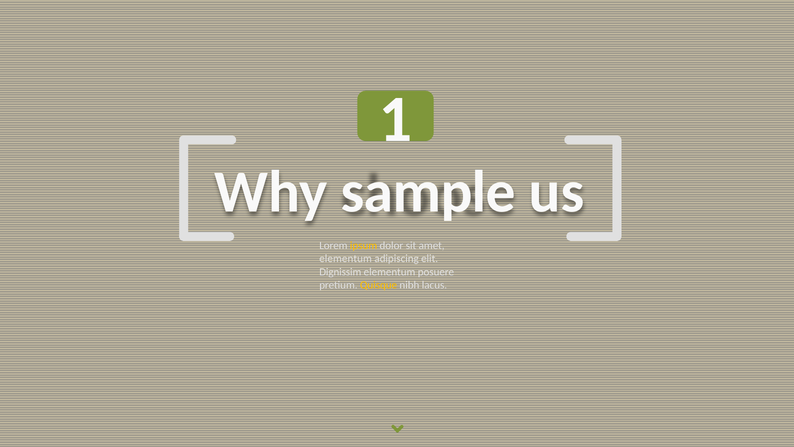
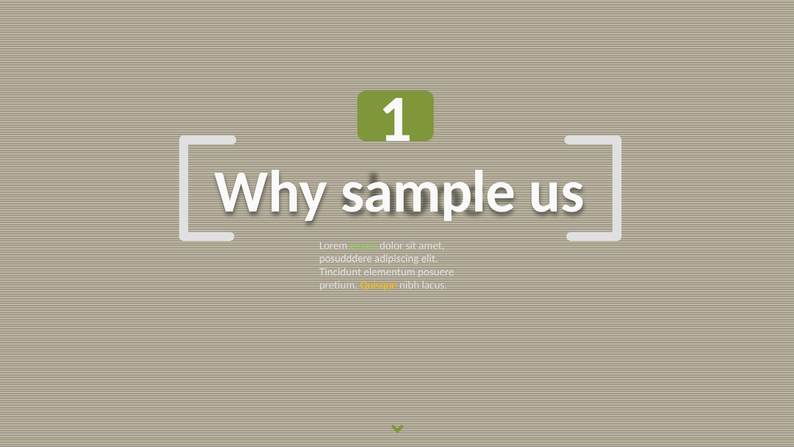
ipsum colour: yellow -> light green (364, 245)
elementum: elementum -> posudddere (346, 258)
Dignissim: Dignissim -> Tincidunt (340, 272)
